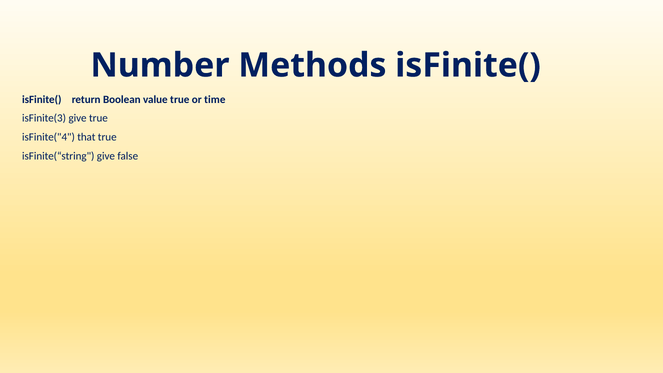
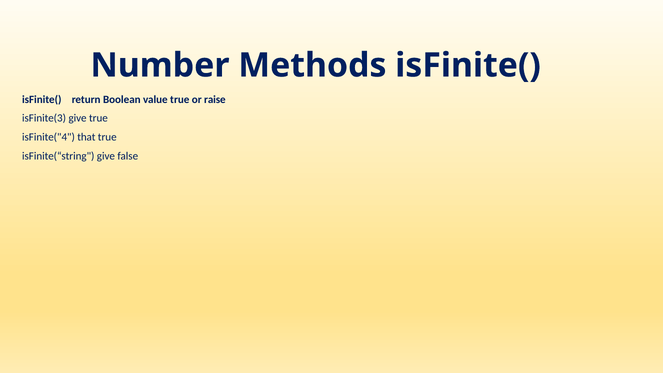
time: time -> raise (215, 99)
